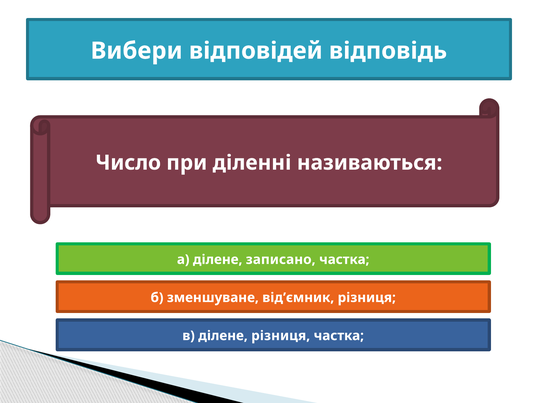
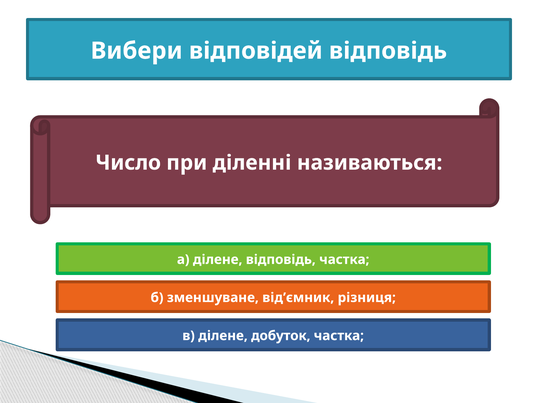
ділене записано: записано -> відповідь (281, 260)
ділене різниця: різниця -> добуток (281, 336)
